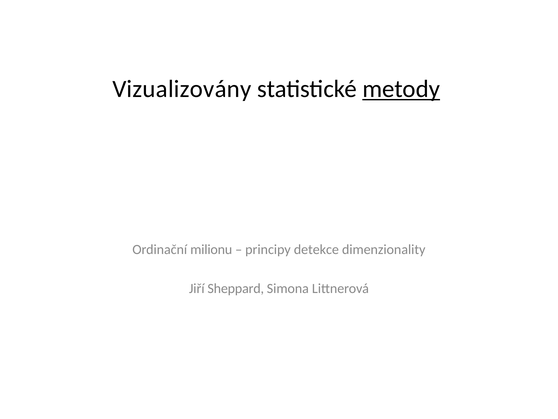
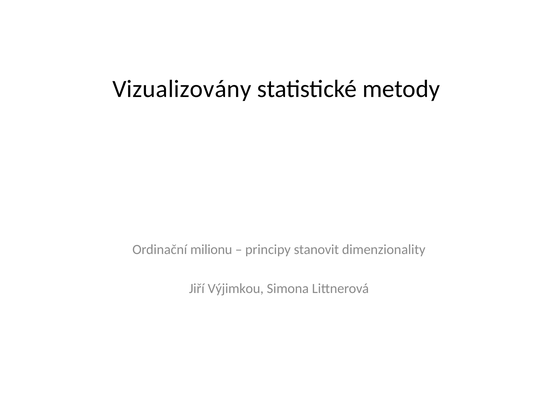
metody underline: present -> none (401, 89)
detekce: detekce -> stanovit (316, 249)
Sheppard: Sheppard -> Výjimkou (236, 288)
